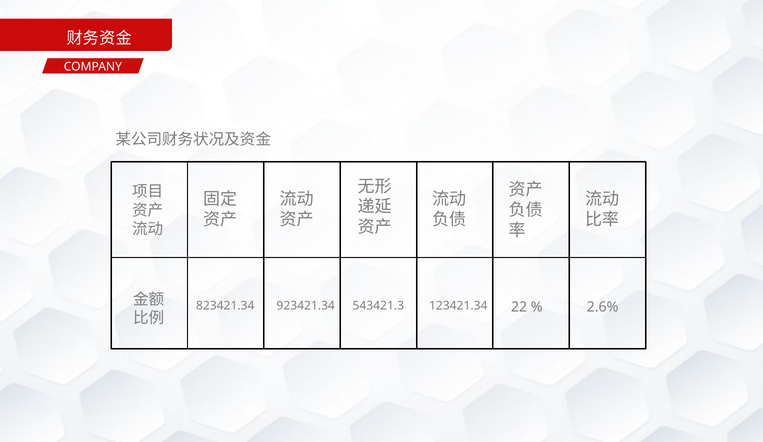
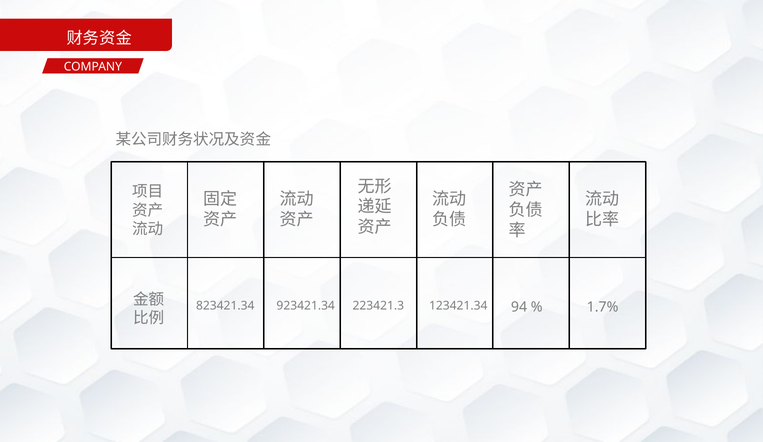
543421.3: 543421.3 -> 223421.3 (378, 306)
22: 22 -> 94 (519, 307)
2.6%: 2.6% -> 1.7% (603, 307)
